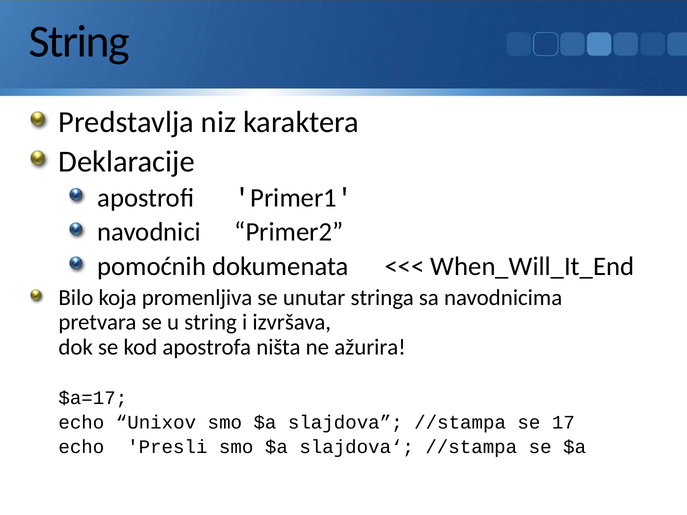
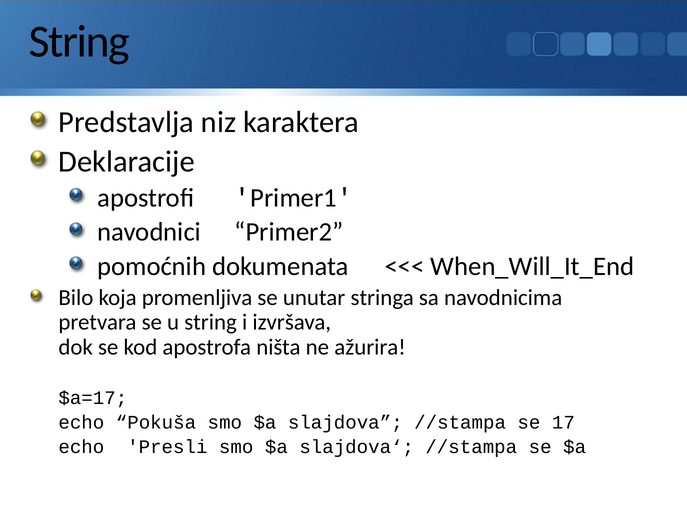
Unixov: Unixov -> Pokuša (156, 423)
